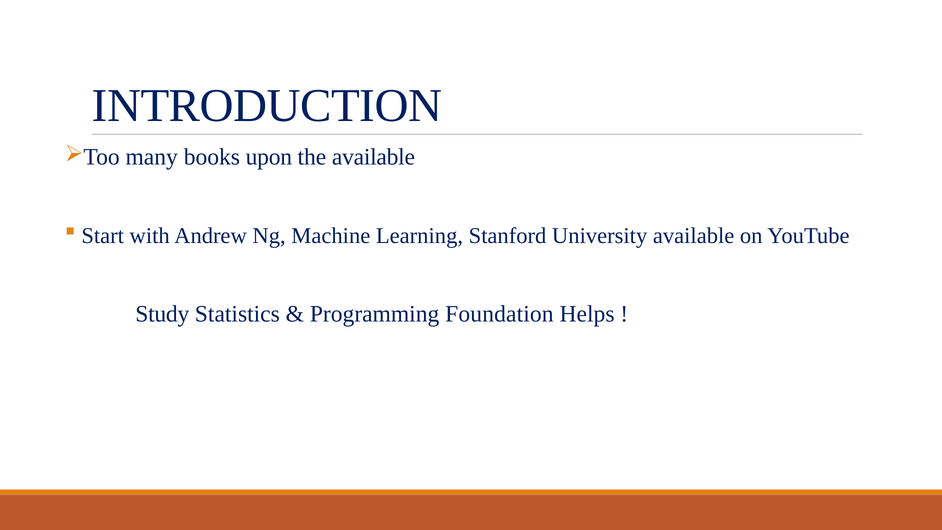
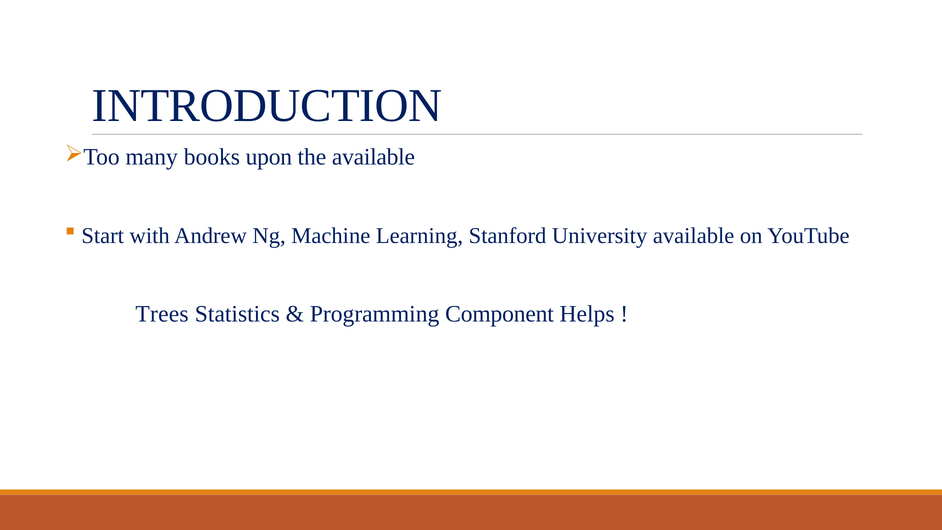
Study: Study -> Trees (162, 314)
Foundation: Foundation -> Component (500, 314)
